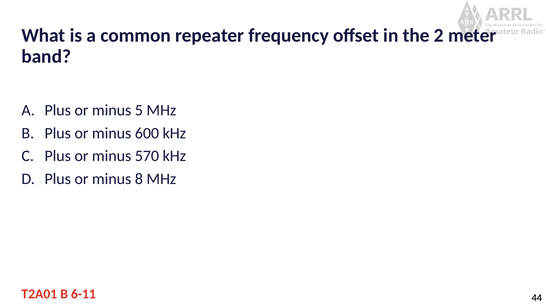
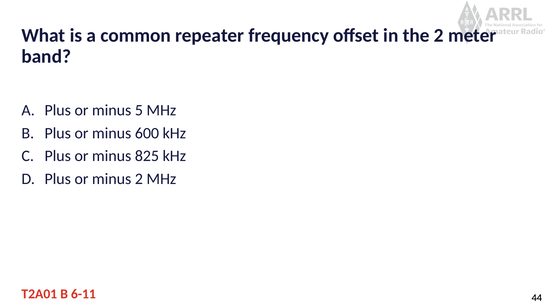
570: 570 -> 825 (147, 156)
minus 8: 8 -> 2 (139, 179)
